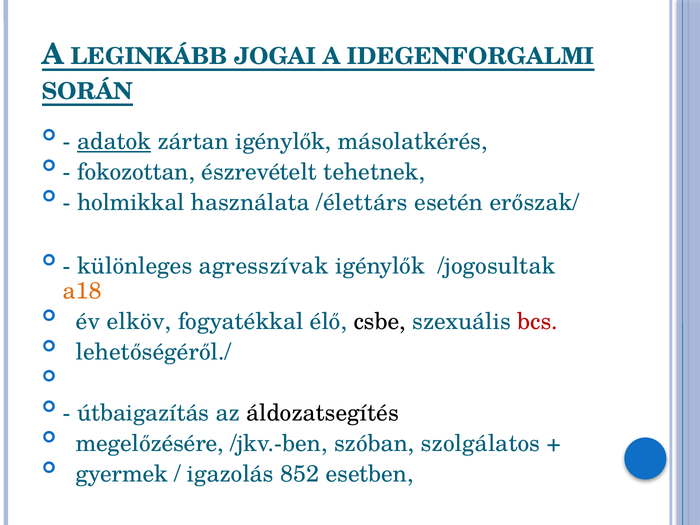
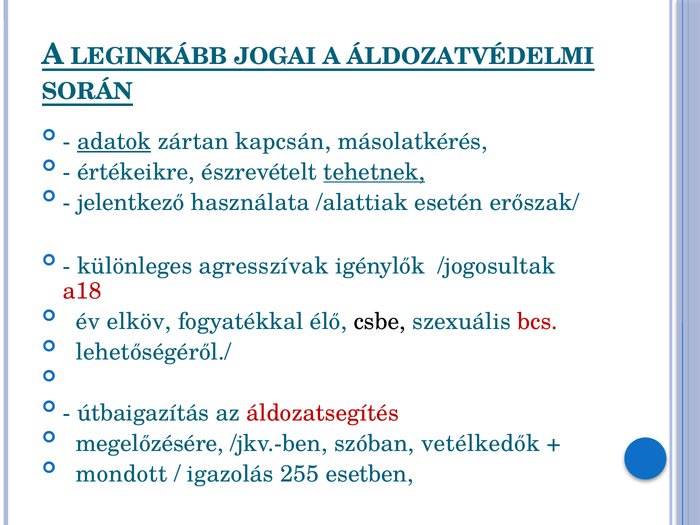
IDEGENFORGALMI: IDEGENFORGALMI -> ÁLDOZATVÉDELMI (471, 57)
zártan igénylők: igénylők -> kapcsán (283, 142)
fokozottan: fokozottan -> értékeikre (136, 172)
tehetnek underline: none -> present (374, 172)
holmikkal: holmikkal -> jelentkező (131, 202)
/élettárs: /élettárs -> /alattiak (362, 202)
a18 colour: orange -> red (82, 291)
áldozatsegítés colour: black -> red (323, 413)
szolgálatos: szolgálatos -> vetélkedők (481, 443)
gyermek: gyermek -> mondott (122, 474)
852: 852 -> 255 (300, 474)
